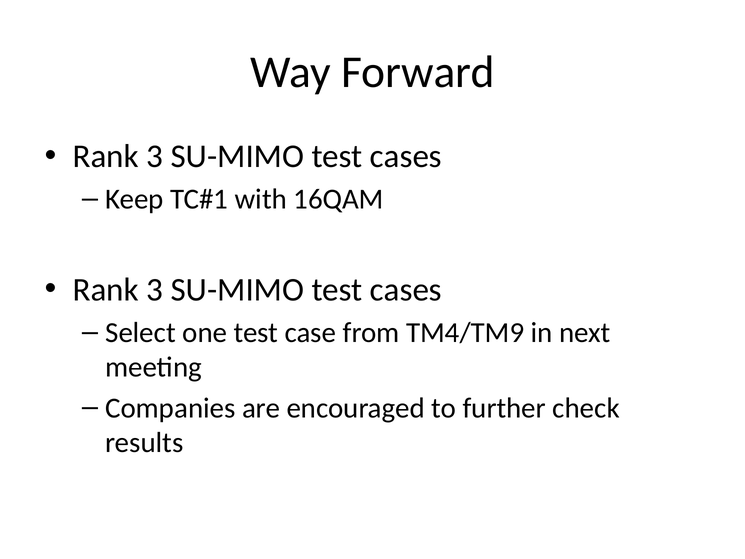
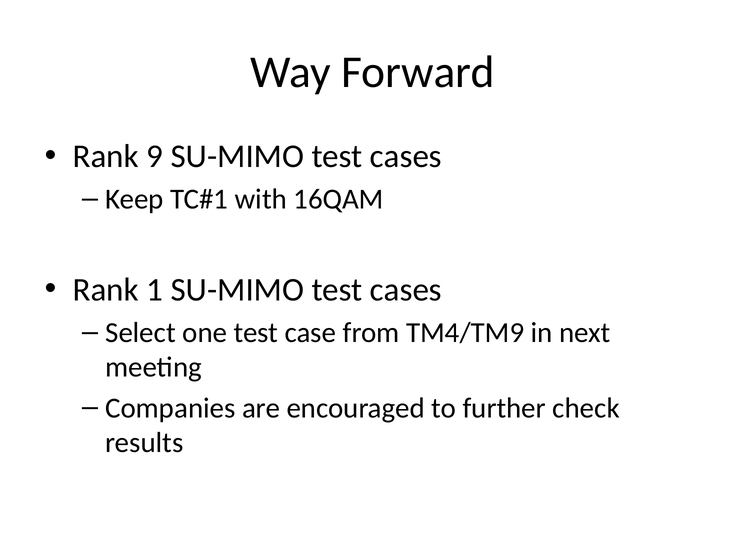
3: 3 -> 9 (155, 156)
3: 3 -> 1 (155, 290)
